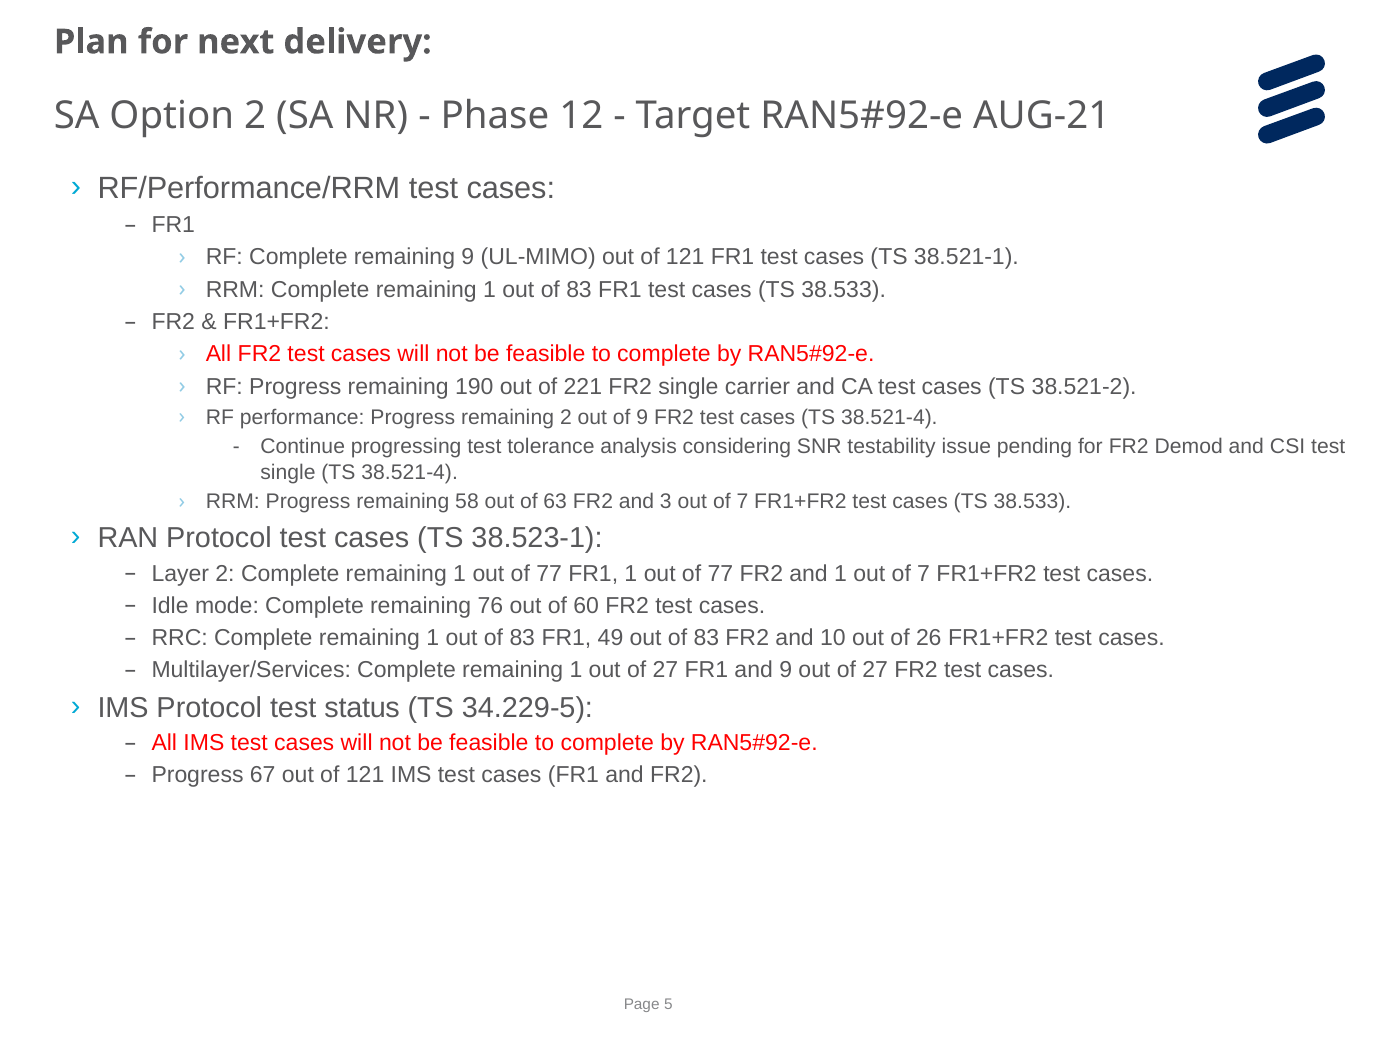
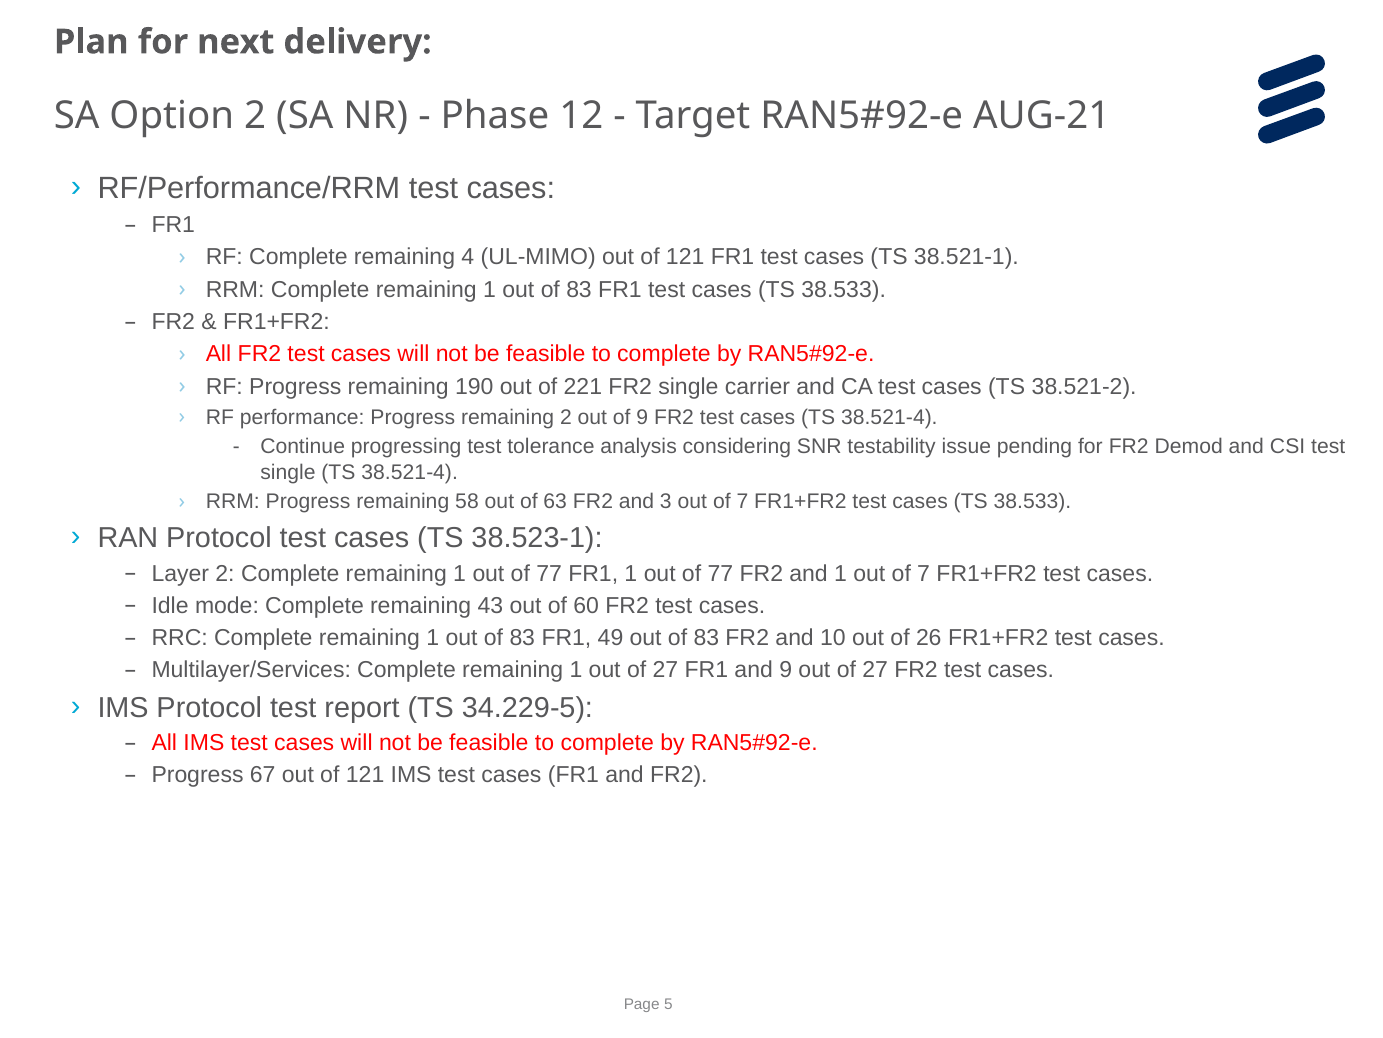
remaining 9: 9 -> 4 (468, 257)
76: 76 -> 43 (490, 605)
status: status -> report (362, 707)
